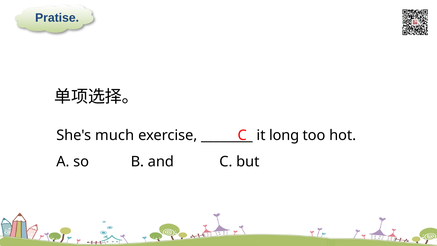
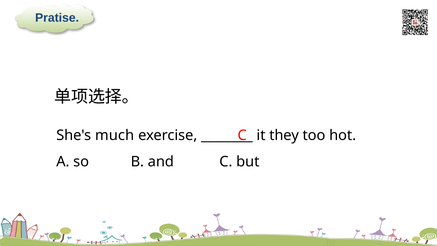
long: long -> they (284, 136)
